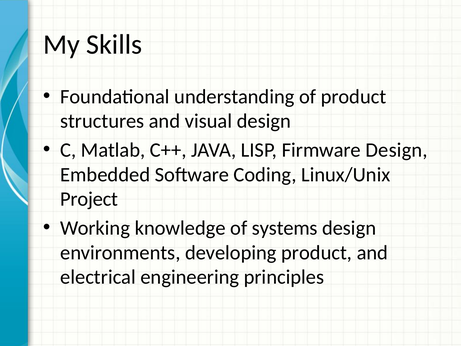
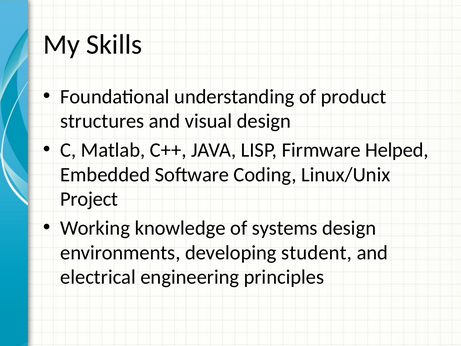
Firmware Design: Design -> Helped (397, 150)
developing product: product -> student (317, 252)
